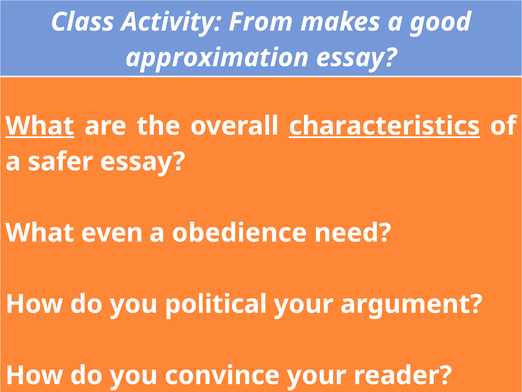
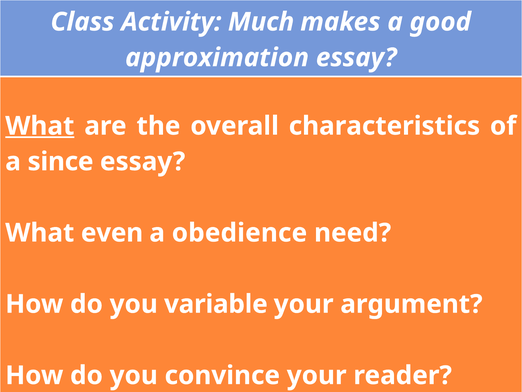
From: From -> Much (261, 22)
characteristics underline: present -> none (384, 126)
safer: safer -> since (61, 161)
political: political -> variable (216, 304)
